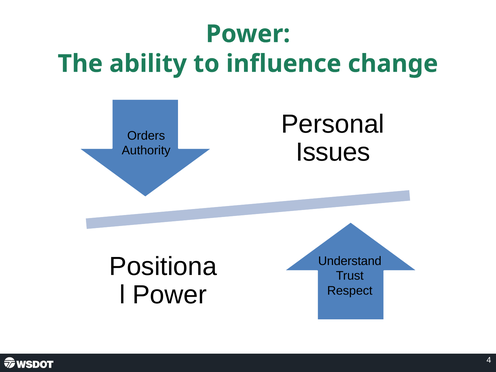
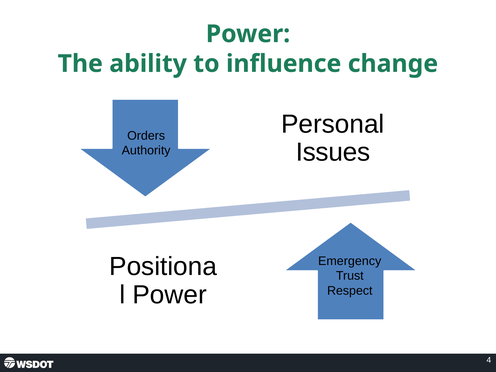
Understand: Understand -> Emergency (350, 261)
